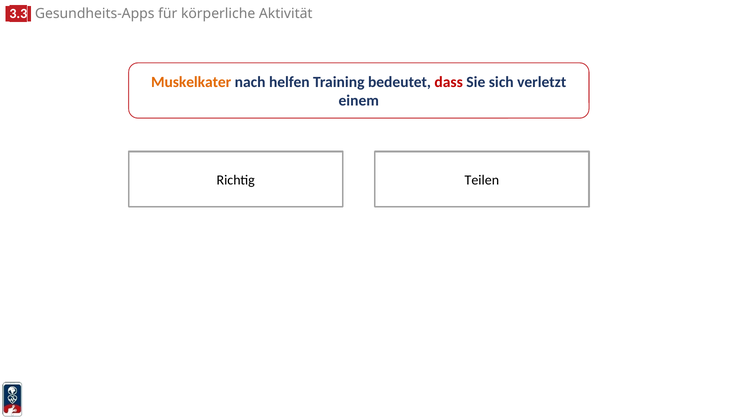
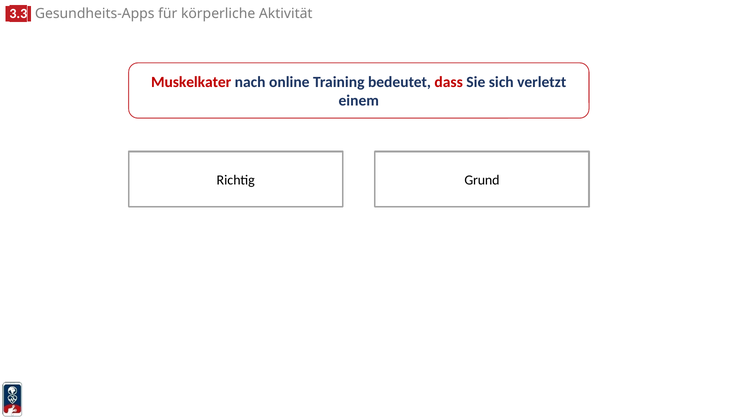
Muskelkater colour: orange -> red (191, 82)
helfen: helfen -> online (289, 82)
Teilen: Teilen -> Grund (482, 180)
